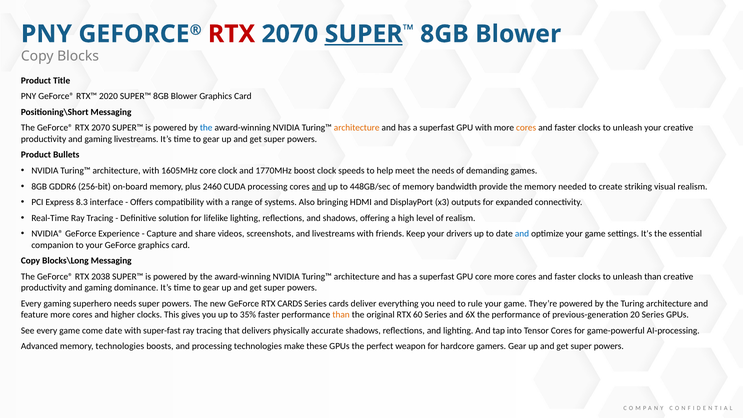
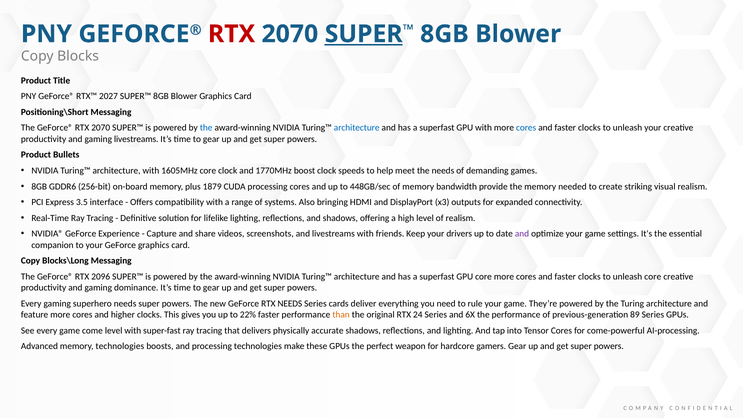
2020: 2020 -> 2027 (108, 96)
architecture colour: orange -> blue (357, 128)
cores colour: orange -> blue (526, 128)
2460: 2460 -> 1879 (212, 186)
and underline: present -> none (319, 186)
8.3: 8.3 -> 3.5 (82, 202)
and colour: blue -> purple (522, 234)
2038: 2038 -> 2096 (101, 277)
unleash than: than -> core (653, 277)
RTX CARDS: CARDS -> NEEDS (290, 304)
35%: 35% -> 22% (248, 315)
60: 60 -> 24 (418, 315)
20: 20 -> 89 (635, 315)
come date: date -> level (114, 330)
game-powerful: game-powerful -> come-powerful (616, 330)
